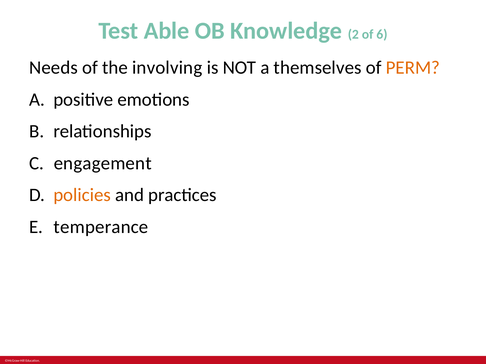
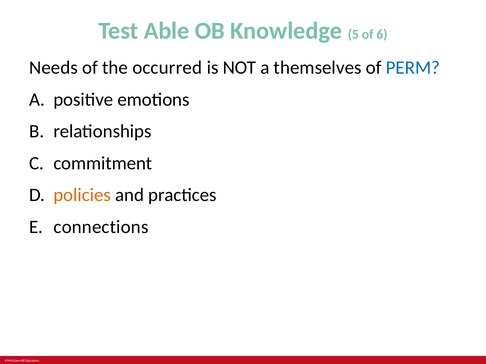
2: 2 -> 5 (353, 34)
involving: involving -> occurred (167, 68)
PERM colour: orange -> blue (413, 68)
engagement: engagement -> commitment (103, 163)
temperance: temperance -> connections (101, 227)
